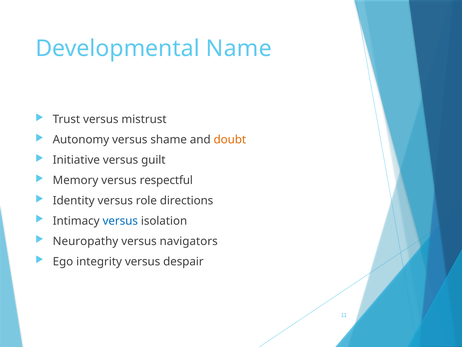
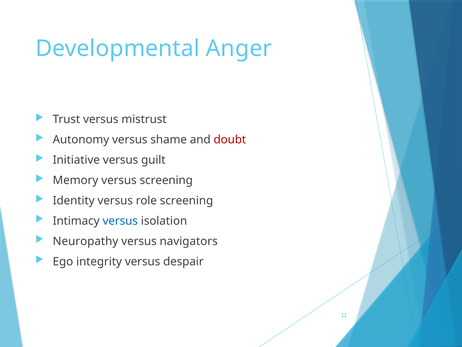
Name: Name -> Anger (239, 49)
doubt colour: orange -> red (230, 139)
versus respectful: respectful -> screening (166, 180)
role directions: directions -> screening (187, 200)
